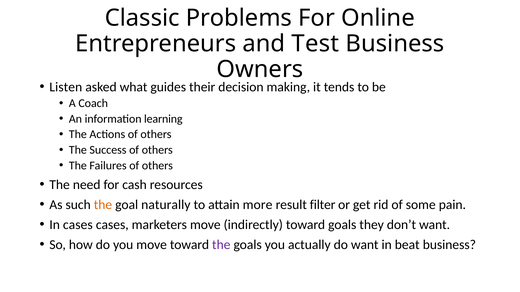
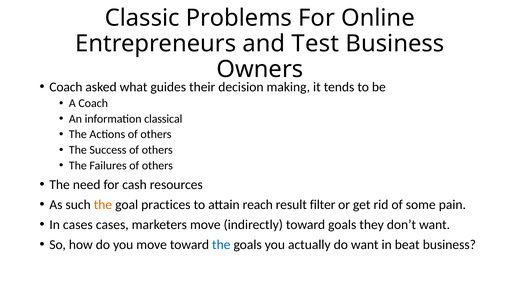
Listen: Listen -> Coach (66, 87)
learning: learning -> classical (163, 119)
naturally: naturally -> practices (166, 205)
more: more -> reach (258, 205)
the colour: purple -> blue (221, 245)
